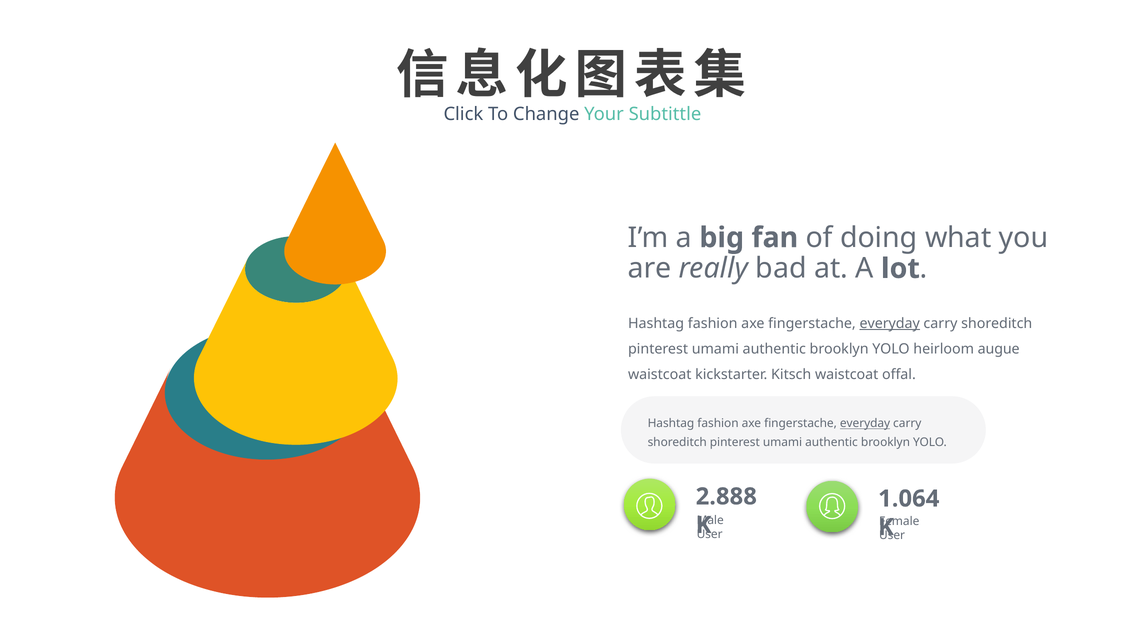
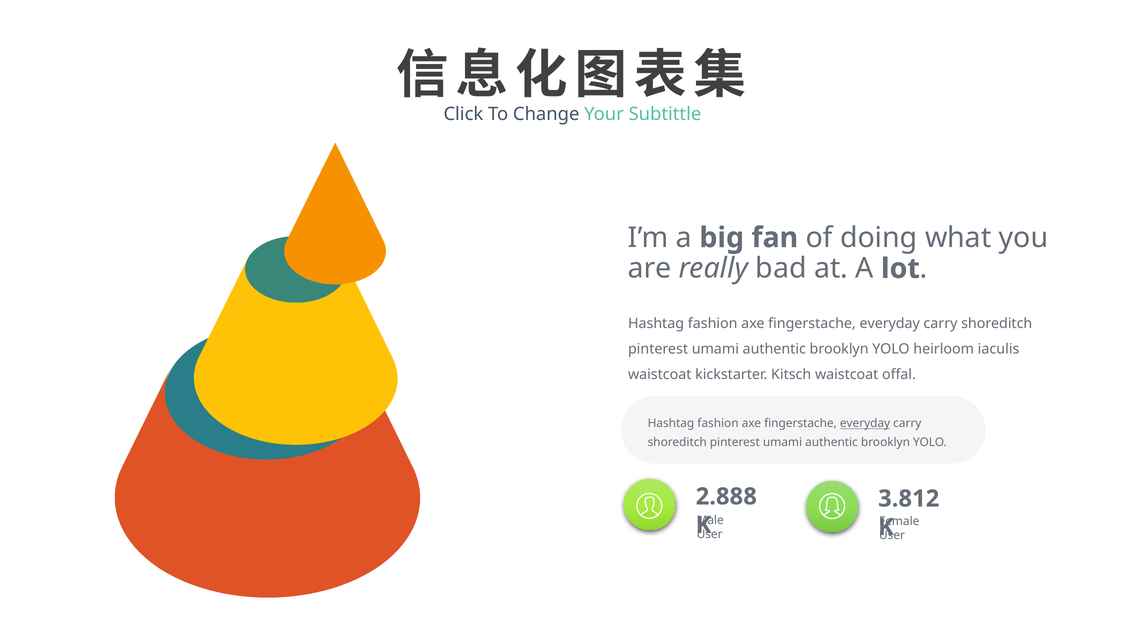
everyday underline: present -> none (890, 323)
augue: augue -> iaculis (999, 349)
1.064: 1.064 -> 3.812 (909, 499)
